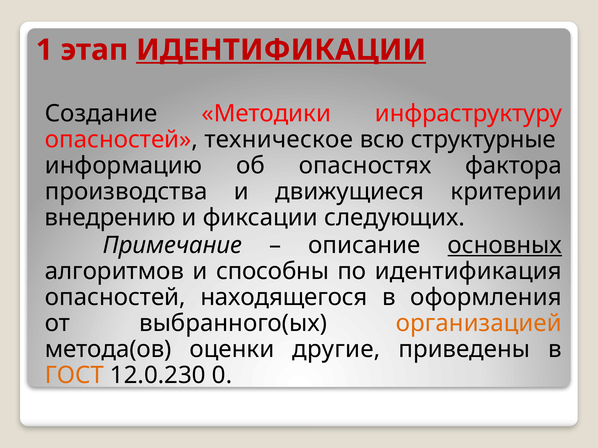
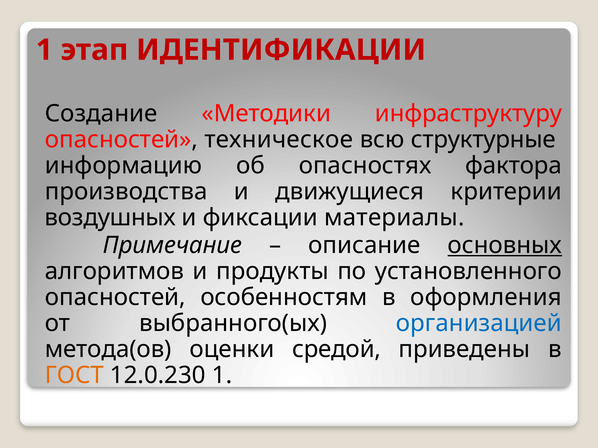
ИДЕНТИФИКАЦИИ underline: present -> none (281, 50)
внедрению: внедрению -> воздушных (110, 218)
следующих: следующих -> материалы (394, 218)
способны: способны -> продукты (272, 272)
идентификация: идентификация -> установленного (468, 272)
находящегося: находящегося -> особенностям (284, 298)
организацией colour: orange -> blue (479, 324)
другие: другие -> средой (337, 350)
12.0.230 0: 0 -> 1 (222, 376)
